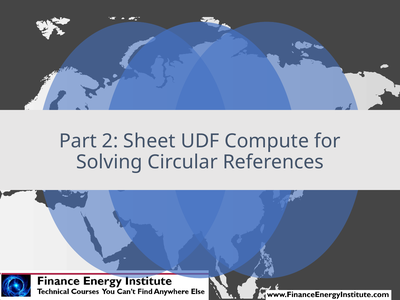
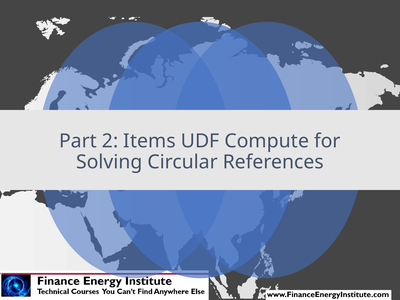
Sheet: Sheet -> Items (150, 141)
